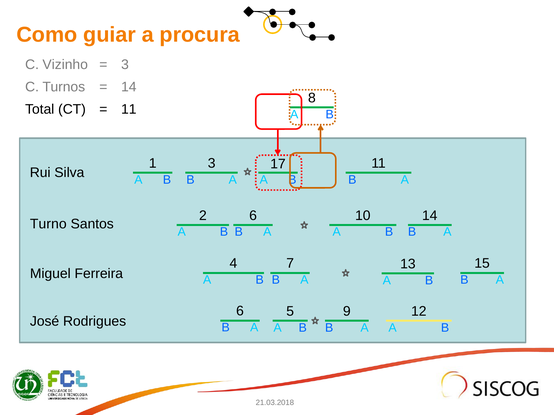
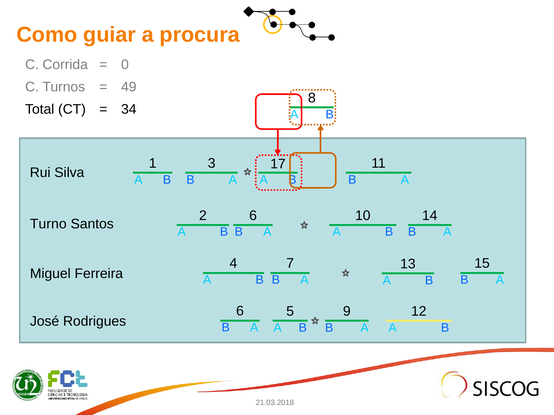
Vizinho: Vizinho -> Corrida (65, 65)
3: 3 -> 0 (125, 65)
14: 14 -> 49 (129, 87)
11: 11 -> 34 (129, 110)
